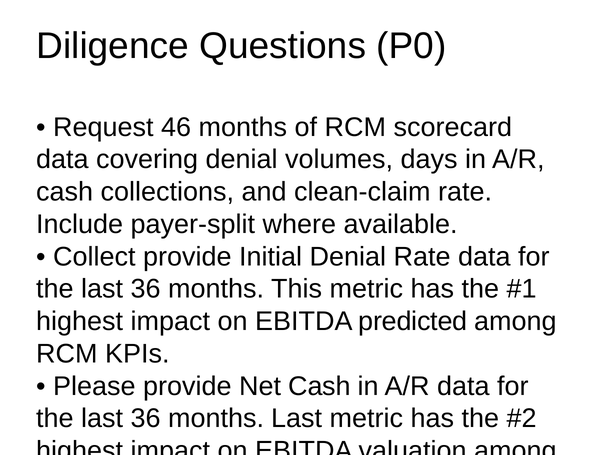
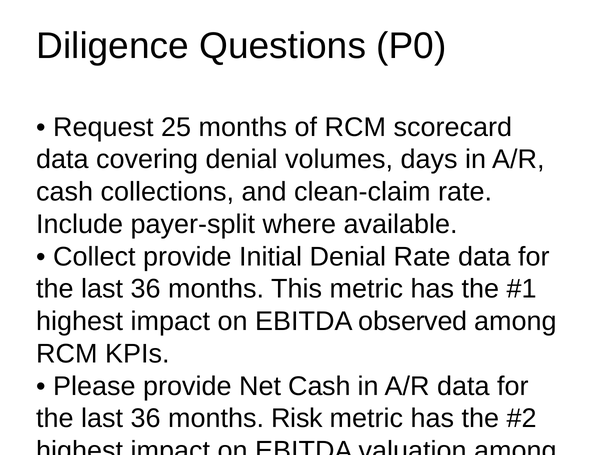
46: 46 -> 25 (176, 127)
predicted: predicted -> observed (413, 322)
months Last: Last -> Risk (297, 419)
